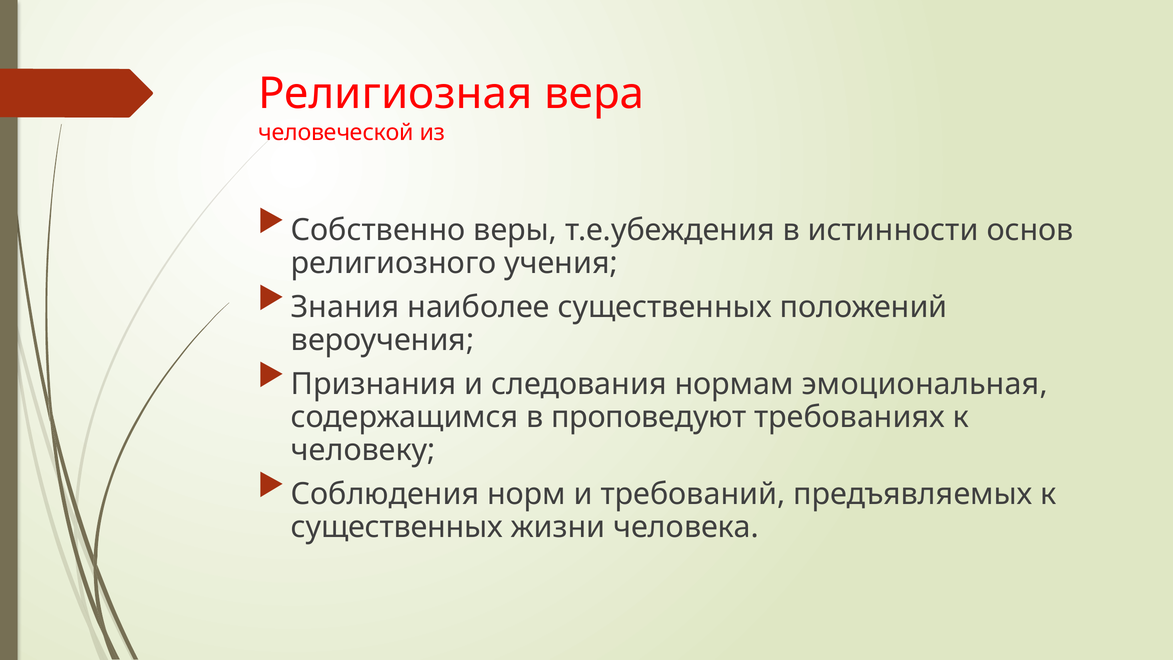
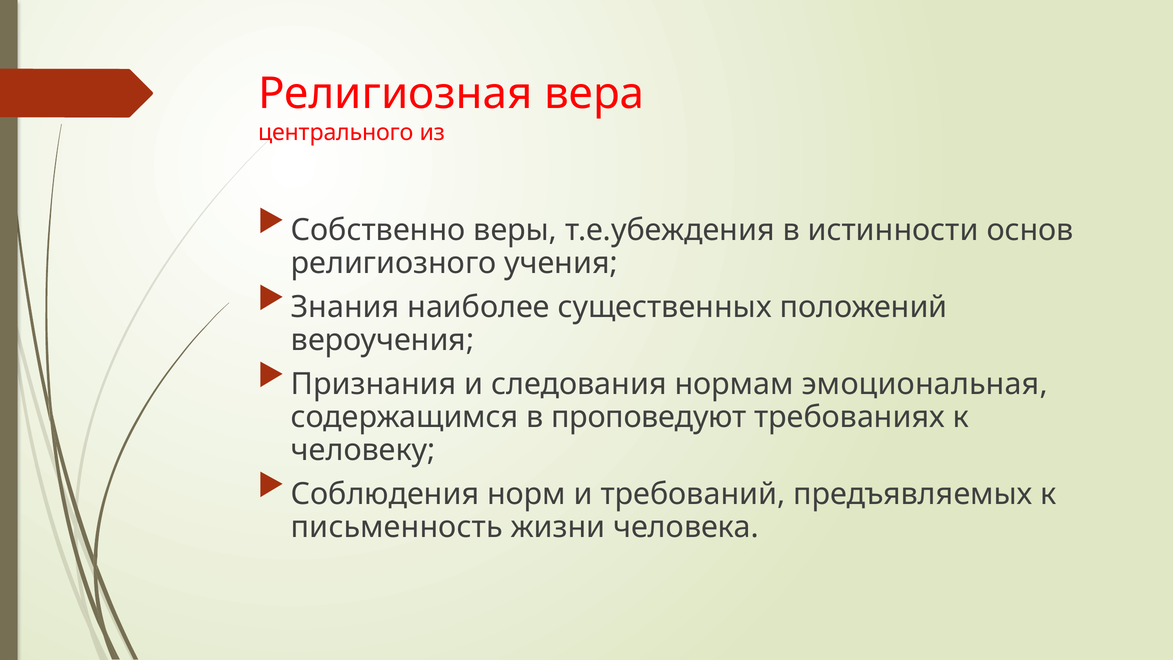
человеческой: человеческой -> центрального (336, 133)
существенных: существенных -> письменность (397, 527)
